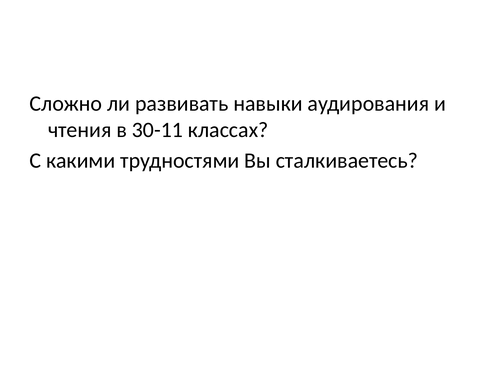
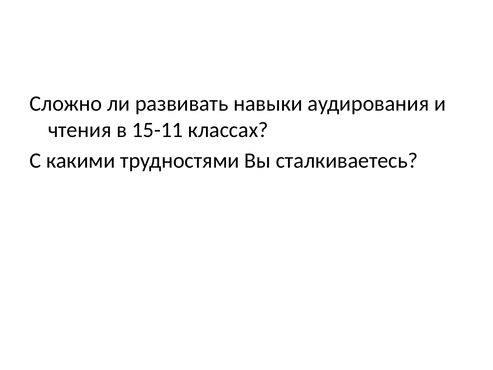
30-11: 30-11 -> 15-11 (157, 130)
